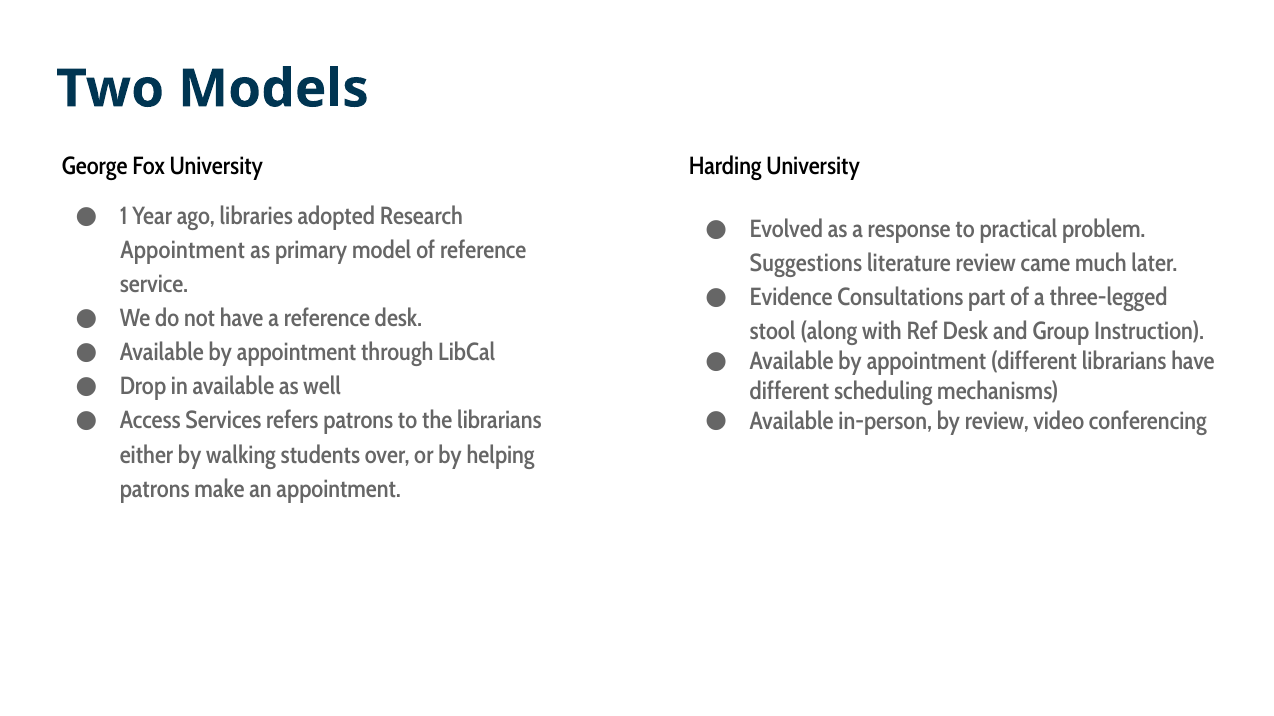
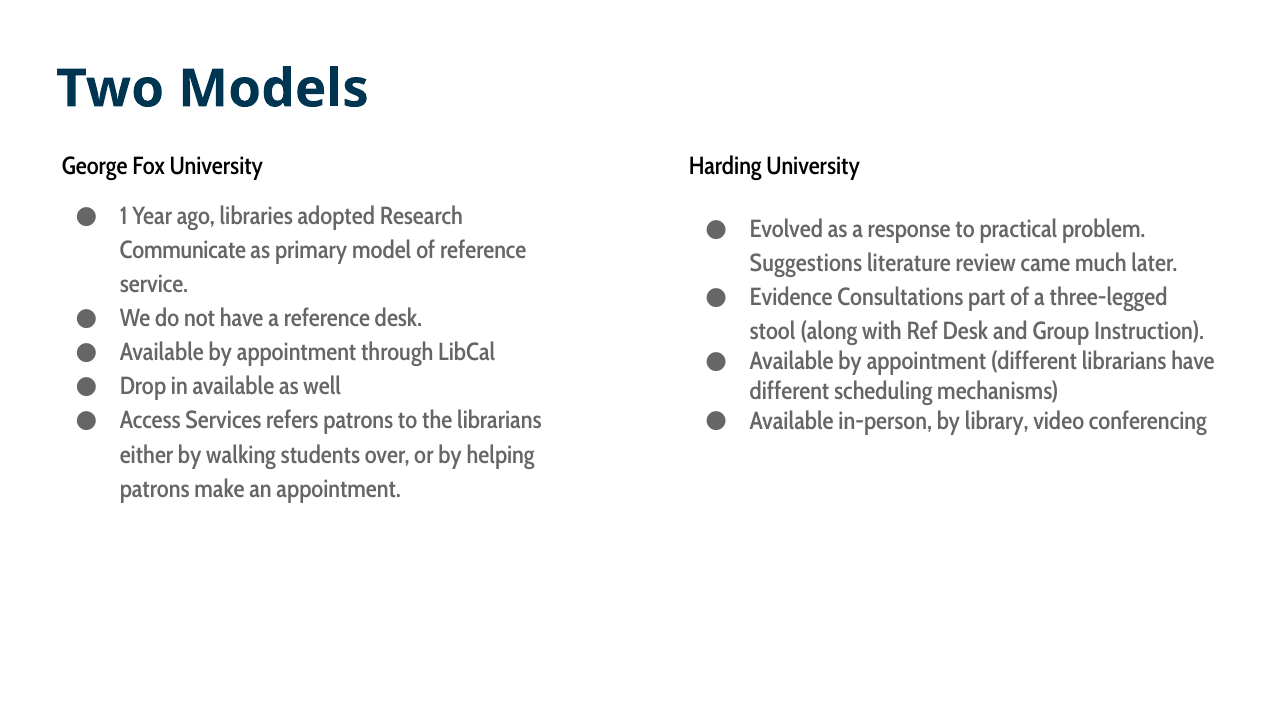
Appointment: Appointment -> Communicate (183, 250)
by review: review -> library (997, 421)
